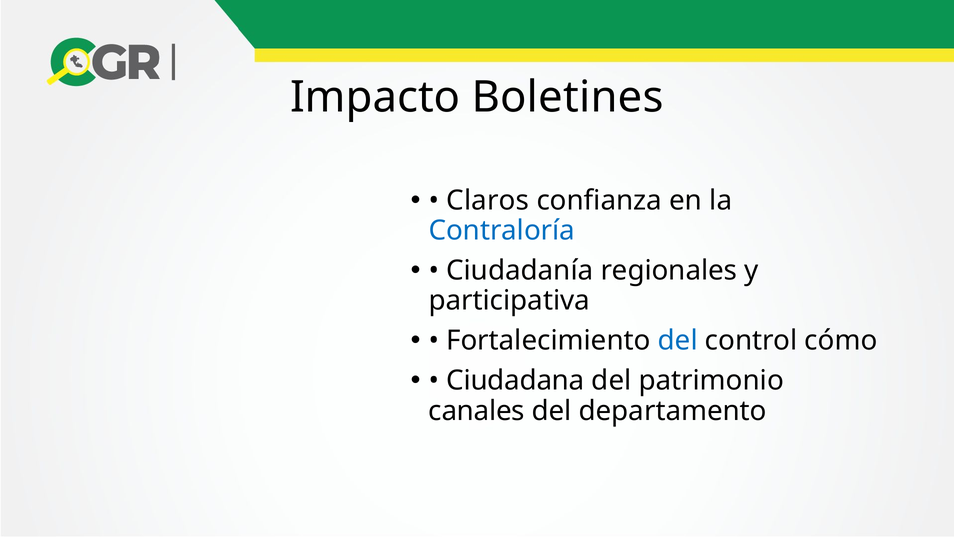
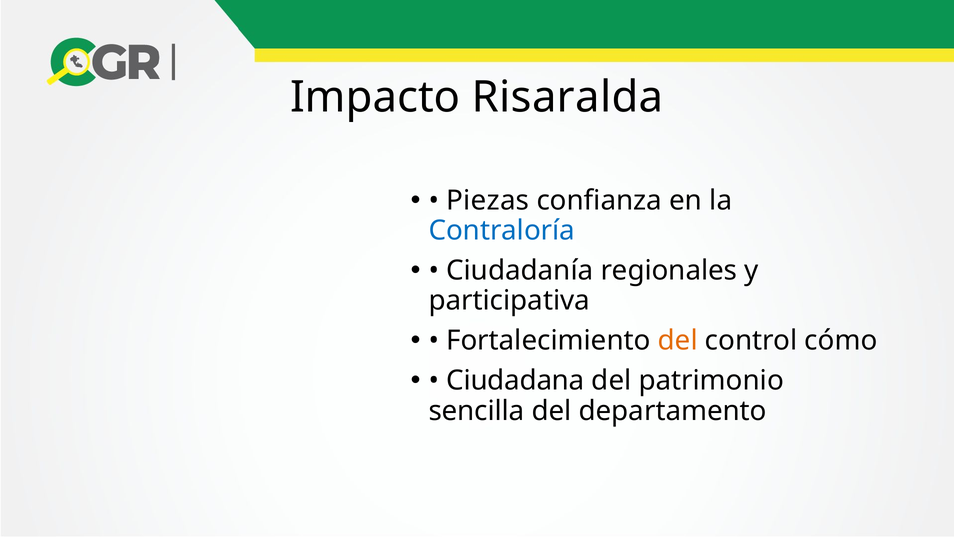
Boletines: Boletines -> Risaralda (568, 97)
Claros: Claros -> Piezas (488, 200)
del colour: blue -> orange (678, 341)
canales: canales -> sencilla (477, 411)
